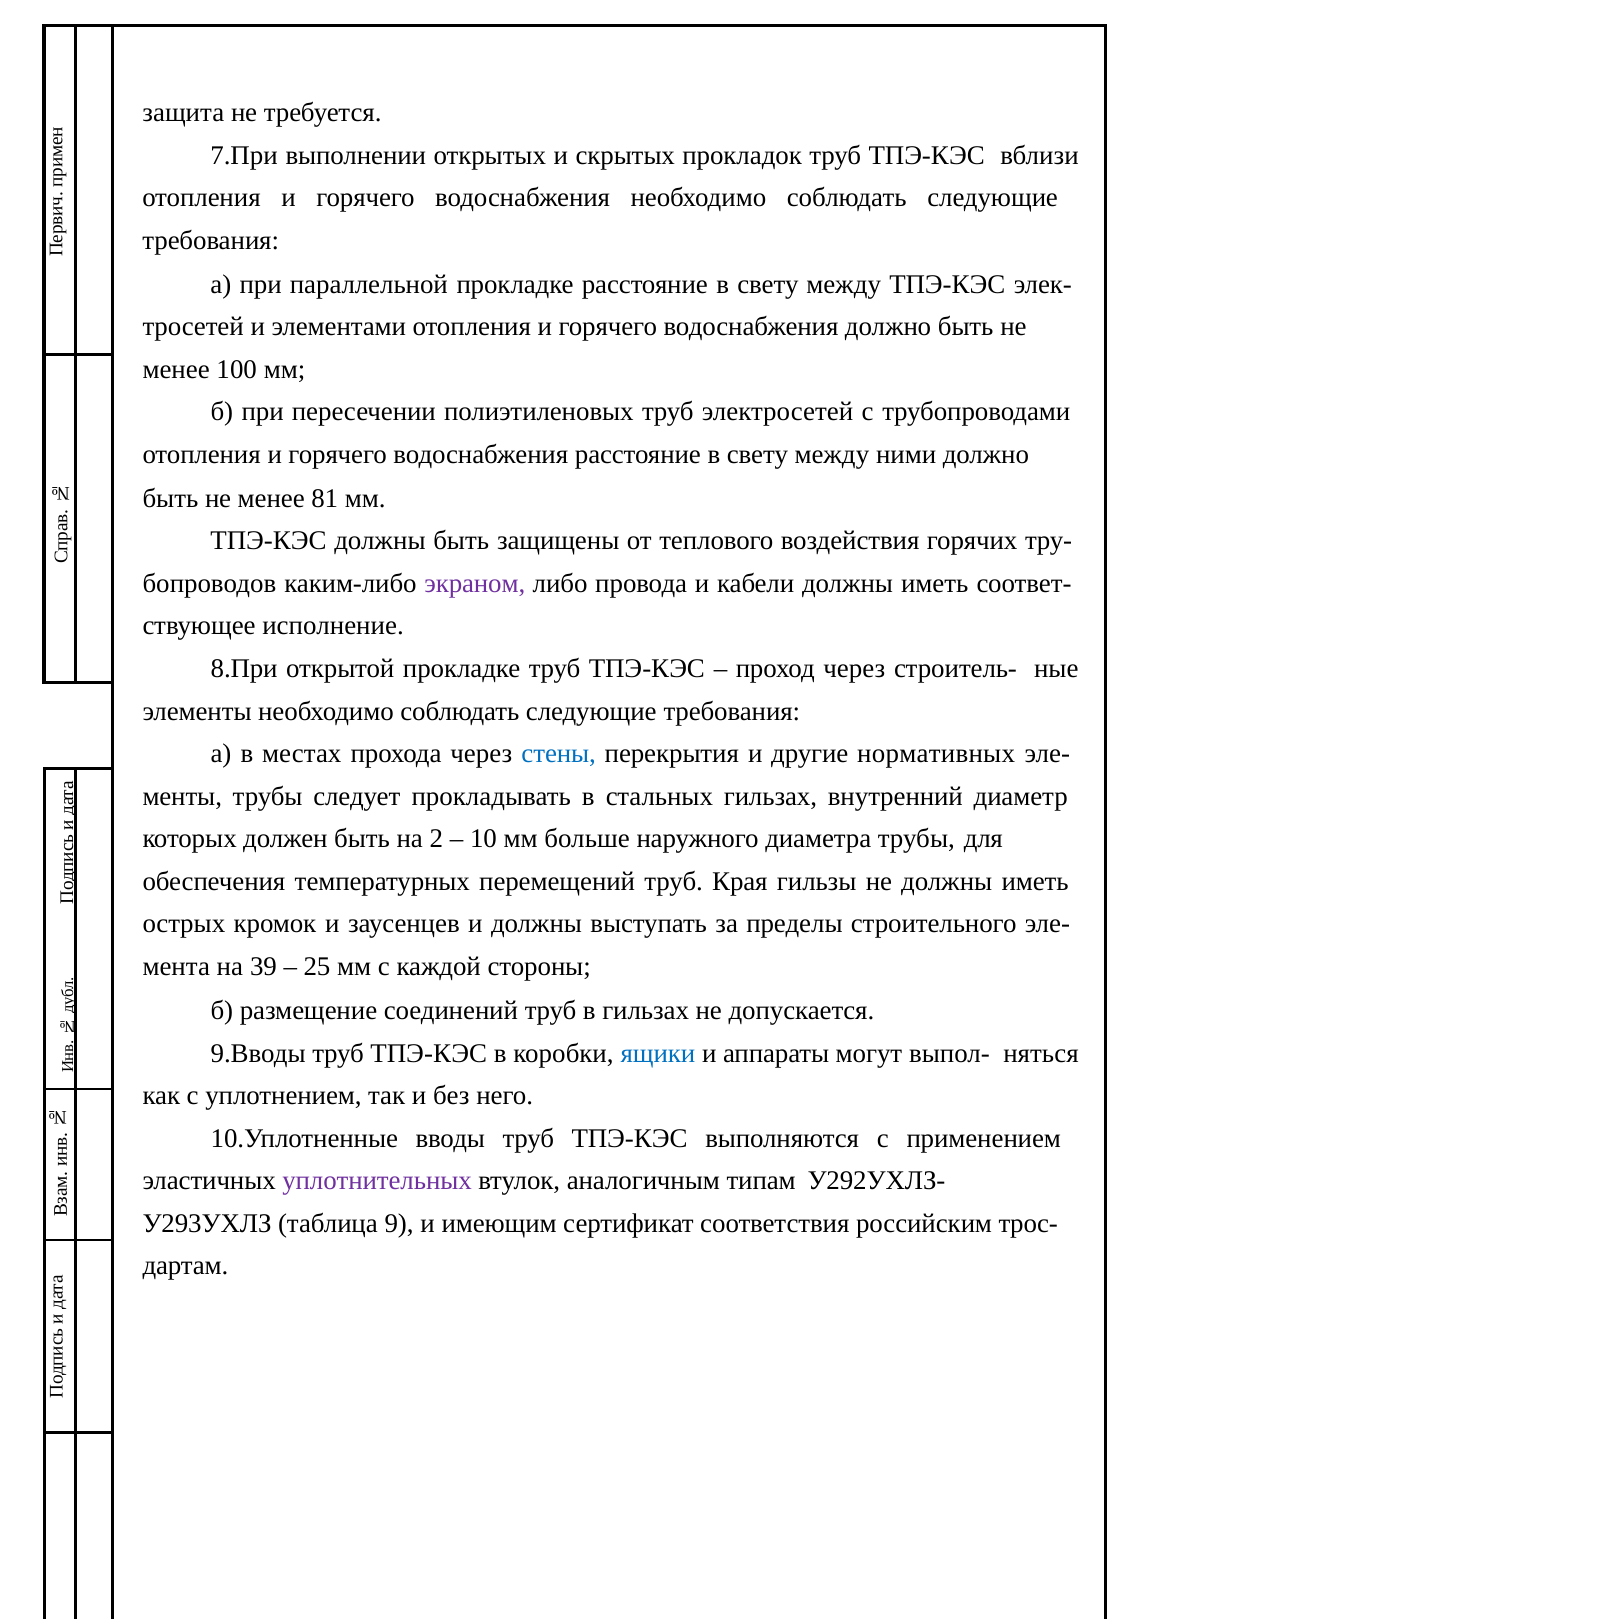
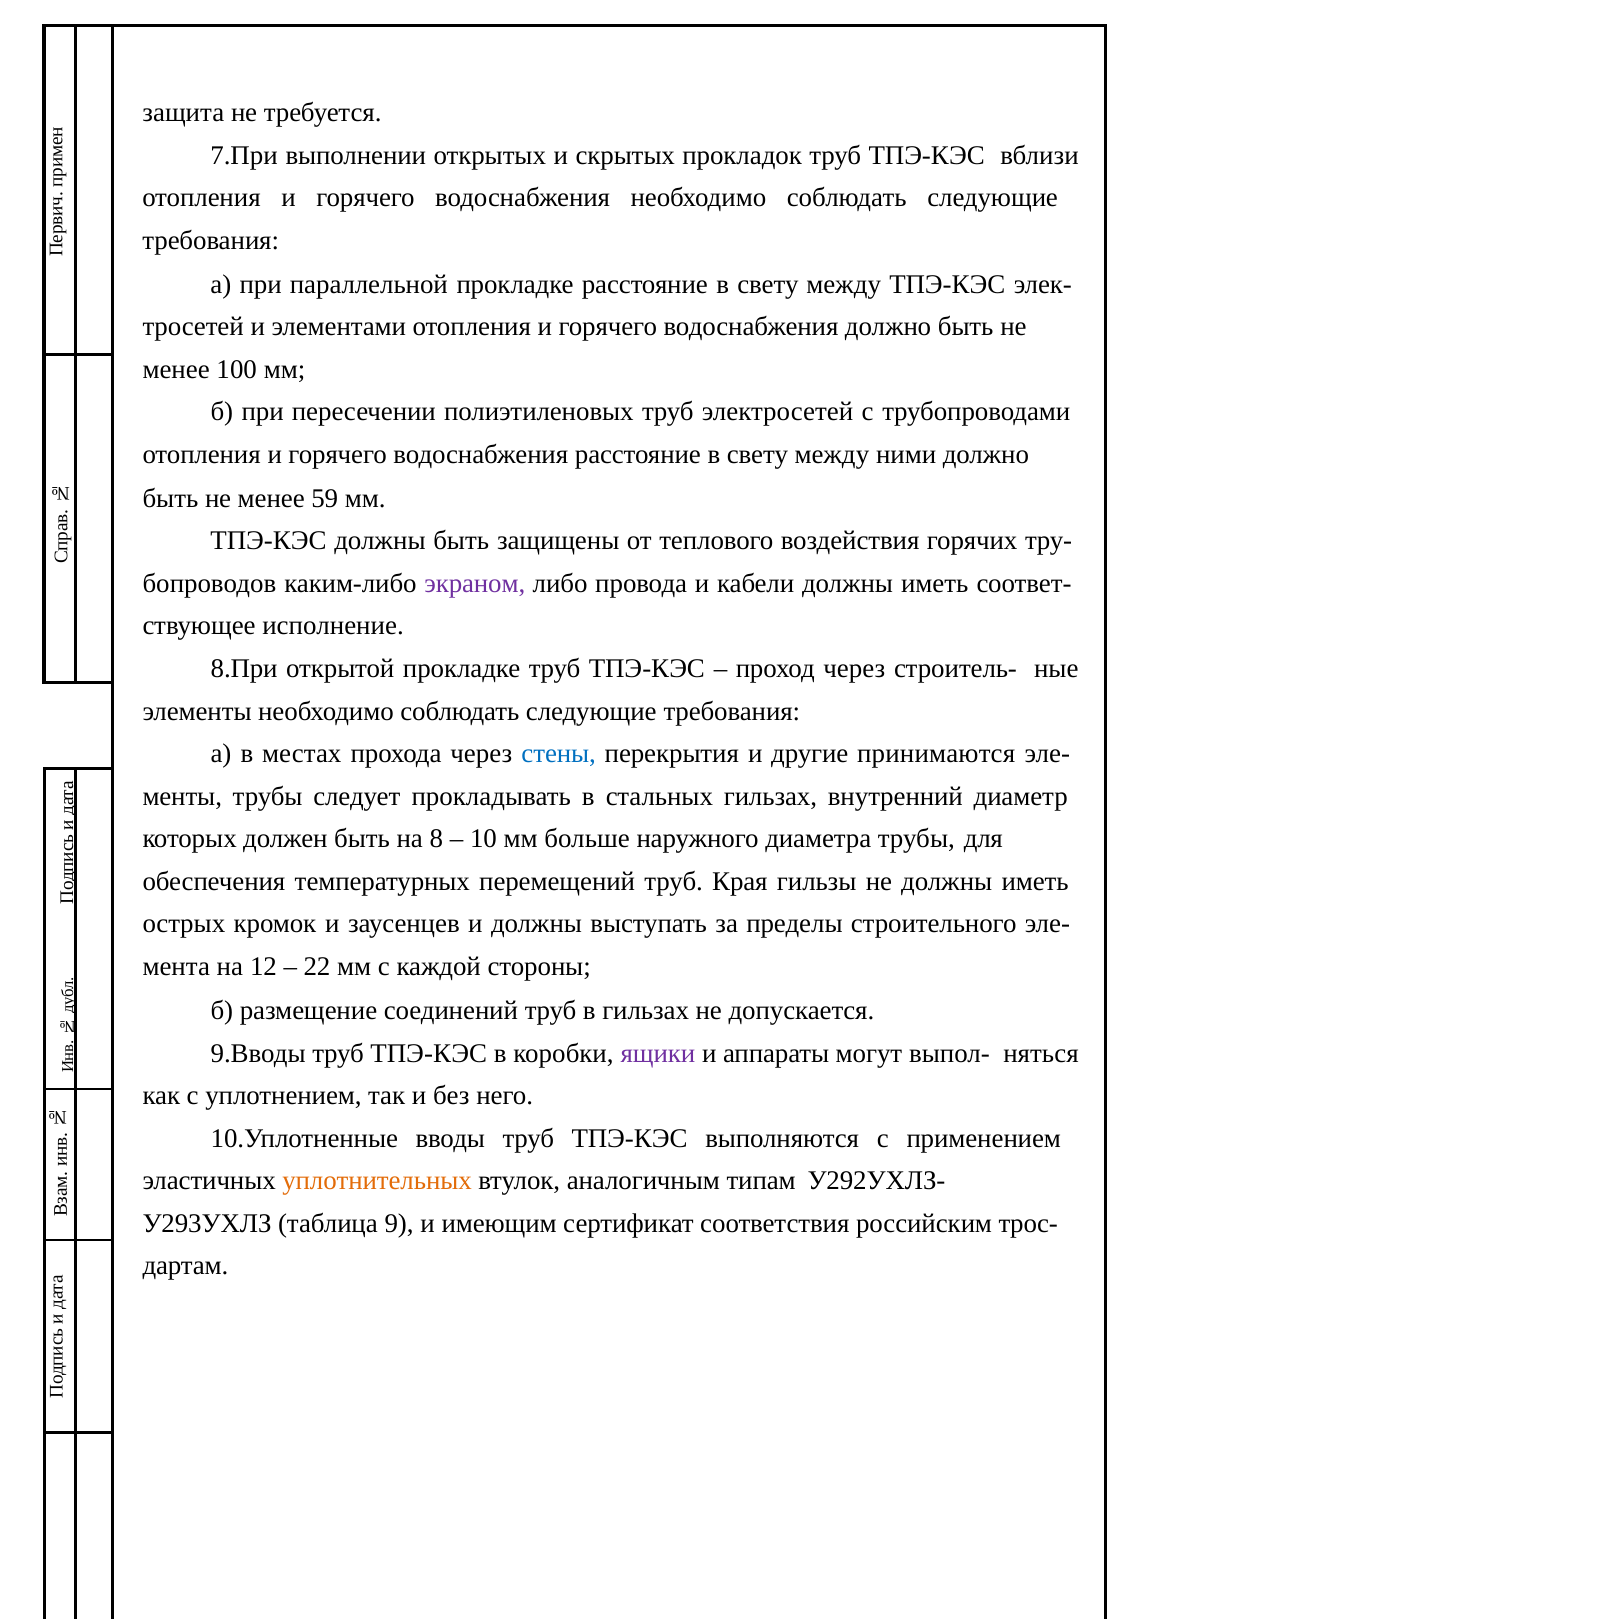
81: 81 -> 59 (325, 498)
нормативных: нормативных -> принимаются (936, 754)
2: 2 -> 8 (436, 839)
39: 39 -> 12 (263, 967)
25: 25 -> 22 (317, 967)
ящики colour: blue -> purple (658, 1053)
уплотнительных colour: purple -> orange (377, 1181)
